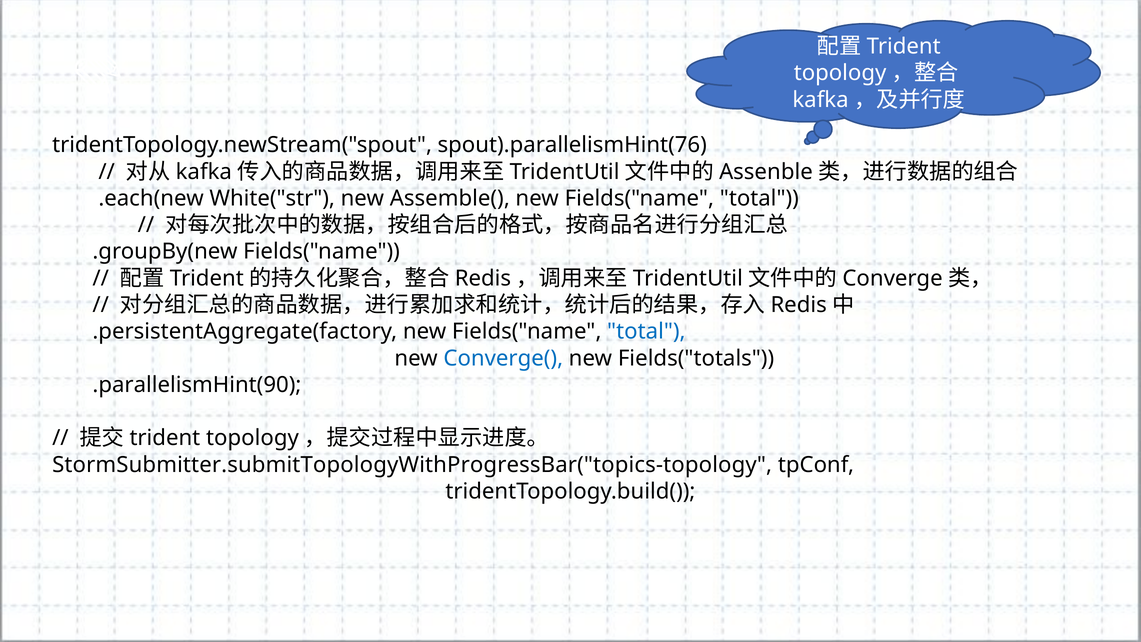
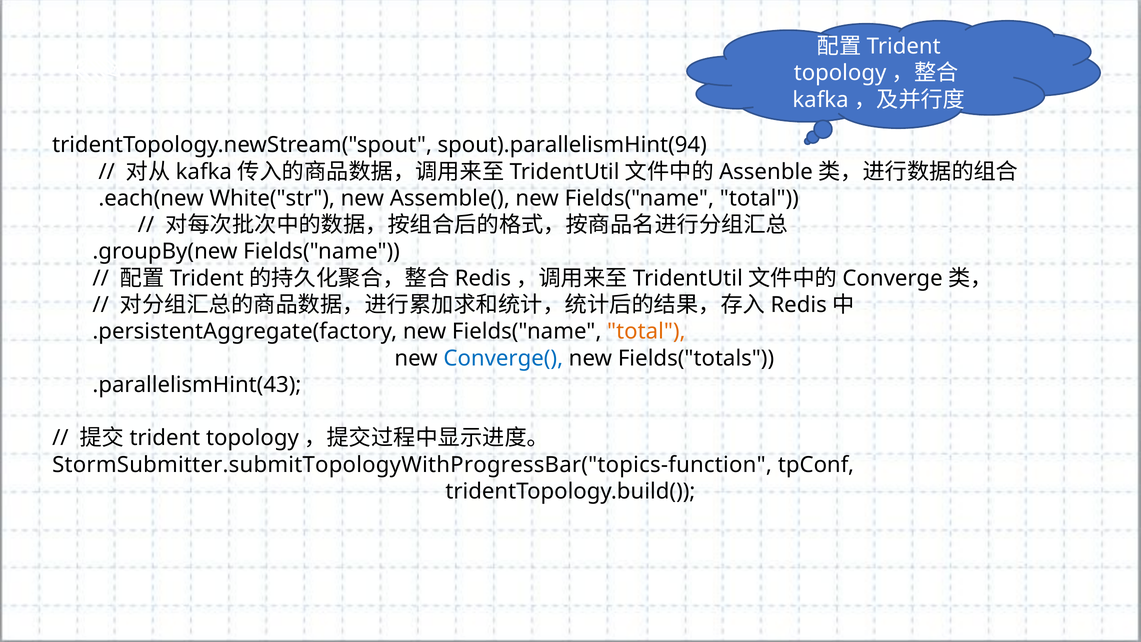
spout).parallelismHint(76: spout).parallelismHint(76 -> spout).parallelismHint(94 (572, 145)
total colour: blue -> orange (646, 331)
.parallelismHint(90: .parallelismHint(90 -> .parallelismHint(43 (197, 385)
StormSubmitter.submitTopologyWithProgressBar("topics-topology: StormSubmitter.submitTopologyWithProgressBar("topics-topology -> StormSubmitter.submitTopologyWithProgressBar("topics-function (412, 465)
